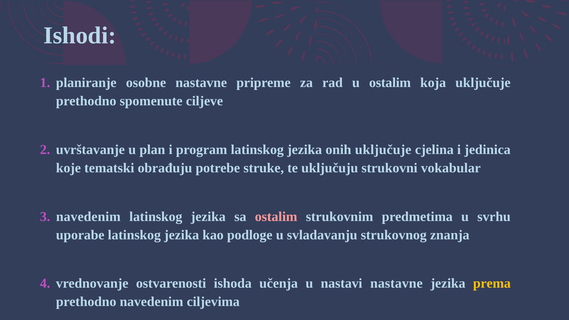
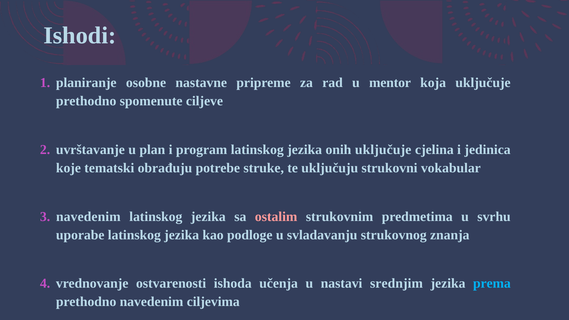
u ostalim: ostalim -> mentor (390, 83)
nastavi nastavne: nastavne -> srednjim (396, 284)
prema colour: yellow -> light blue (492, 284)
